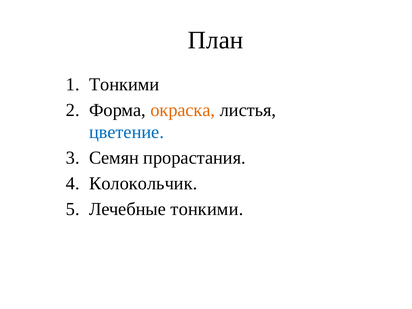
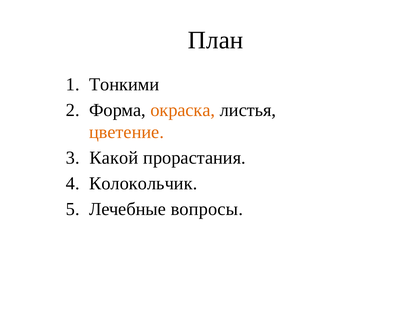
цветение colour: blue -> orange (127, 132)
Семян: Семян -> Какой (114, 158)
Лечебные тонкими: тонкими -> вопросы (207, 209)
